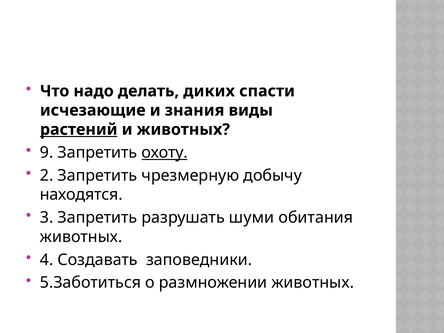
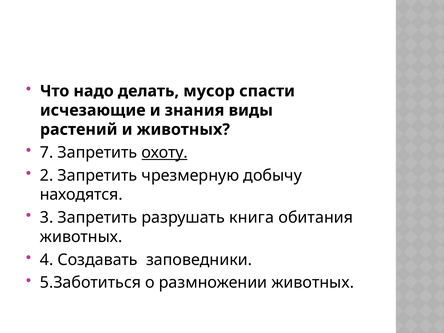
диких: диких -> мусор (209, 91)
растений underline: present -> none (79, 130)
9: 9 -> 7 (47, 152)
шуми: шуми -> книга (252, 218)
